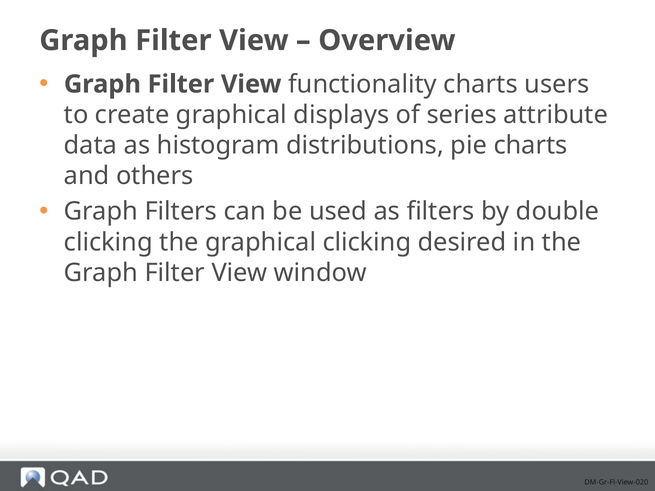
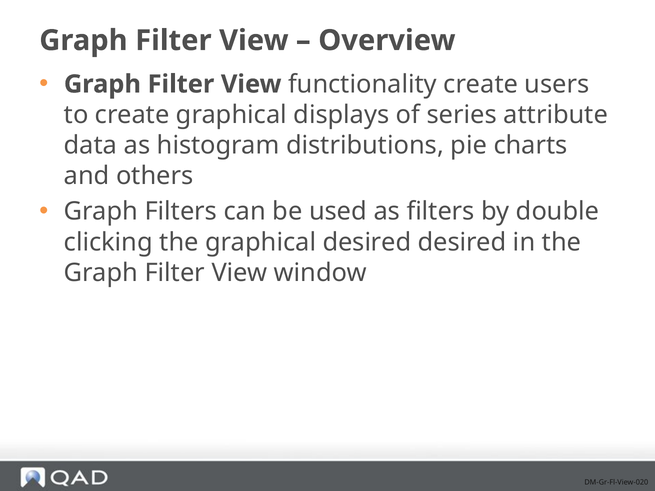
functionality charts: charts -> create (481, 84)
graphical clicking: clicking -> desired (367, 242)
